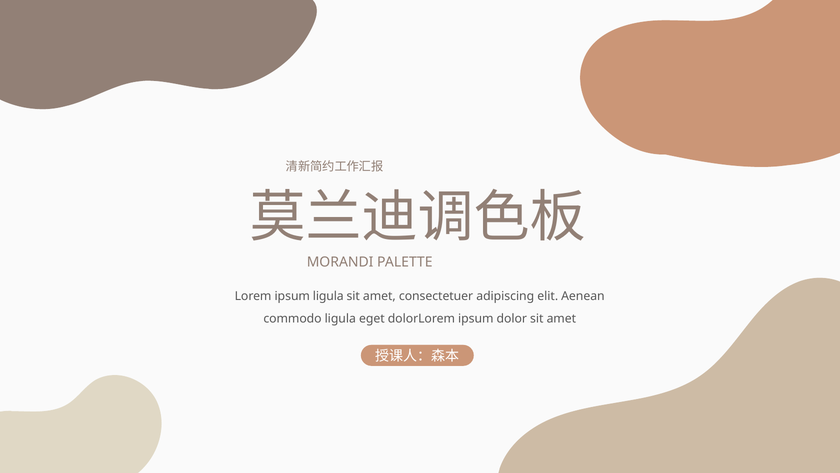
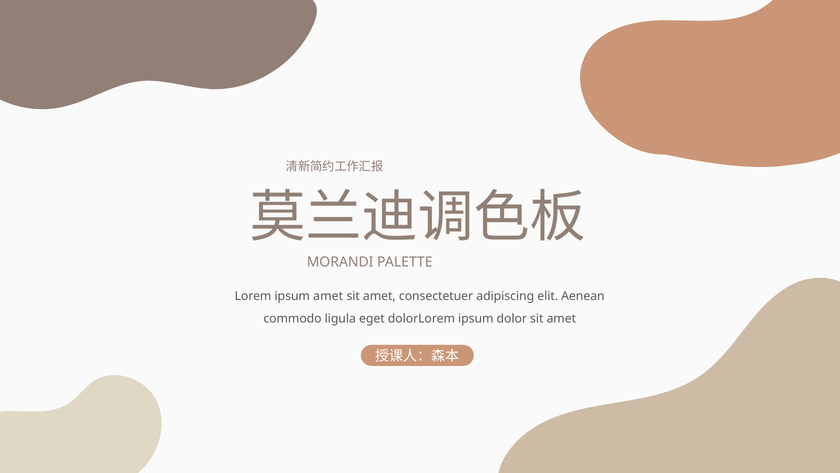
ipsum ligula: ligula -> amet (328, 296)
